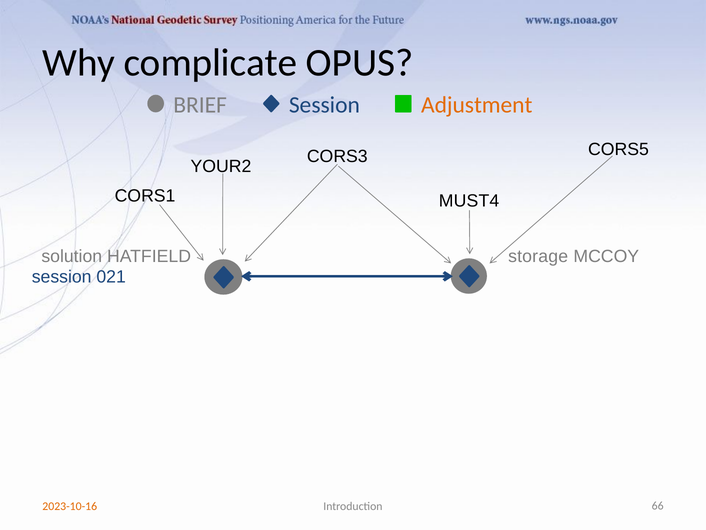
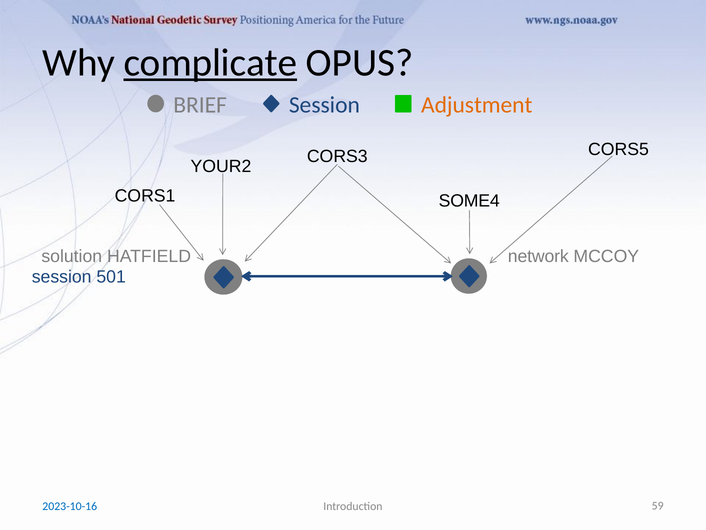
complicate underline: none -> present (210, 63)
MUST4: MUST4 -> SOME4 (469, 201)
storage: storage -> network (538, 256)
021: 021 -> 501 (111, 276)
2023-10-16 colour: orange -> blue (70, 506)
66: 66 -> 59 (658, 506)
